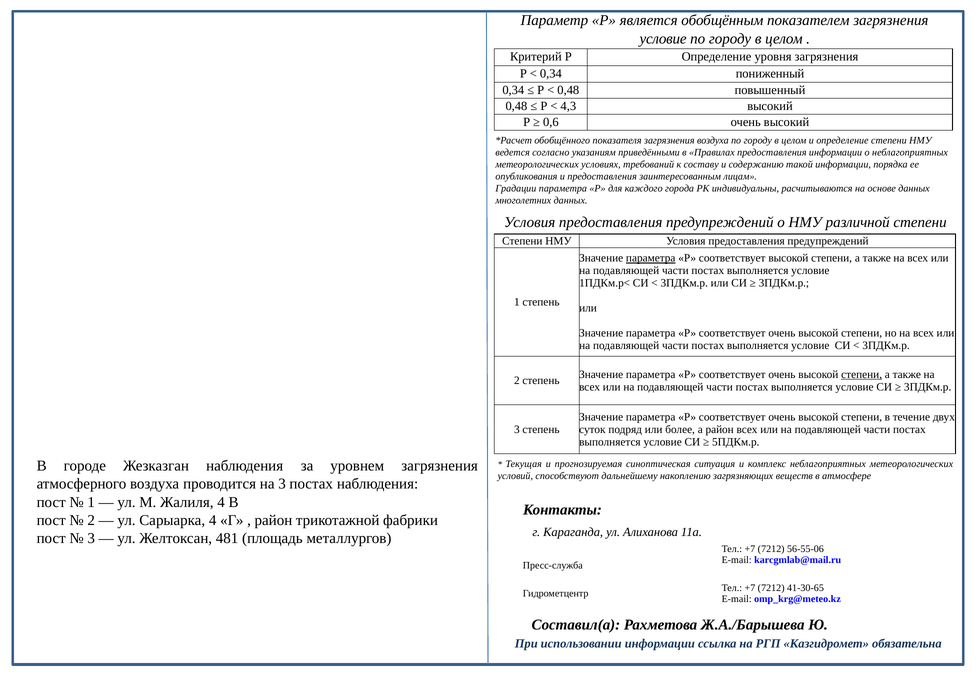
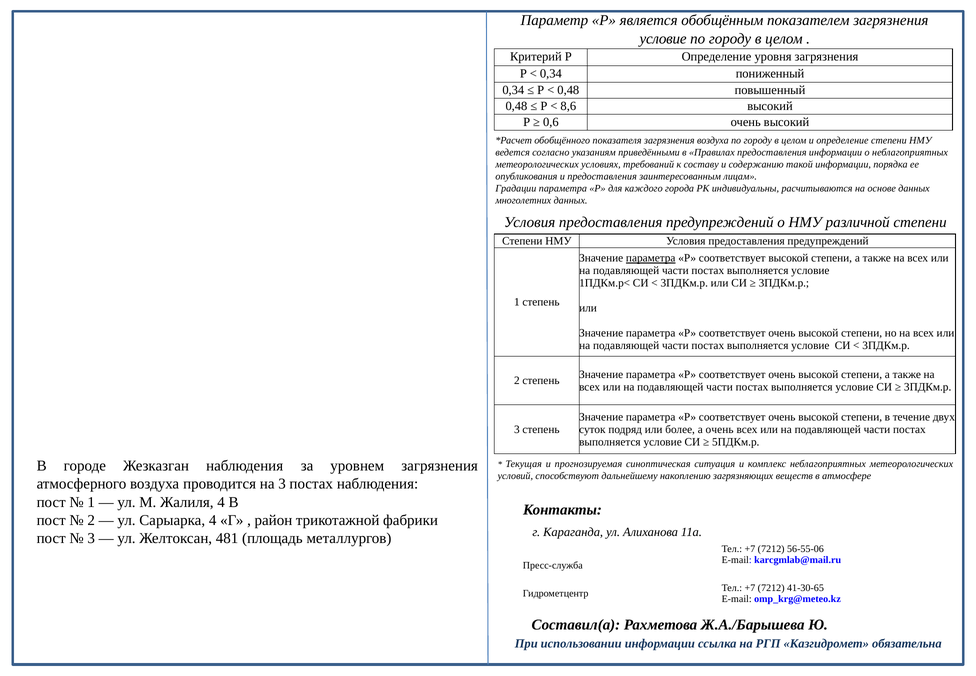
4,3: 4,3 -> 8,6 (568, 106)
степени underline: present -> none (862, 374)
а район: район -> очень (720, 429)
